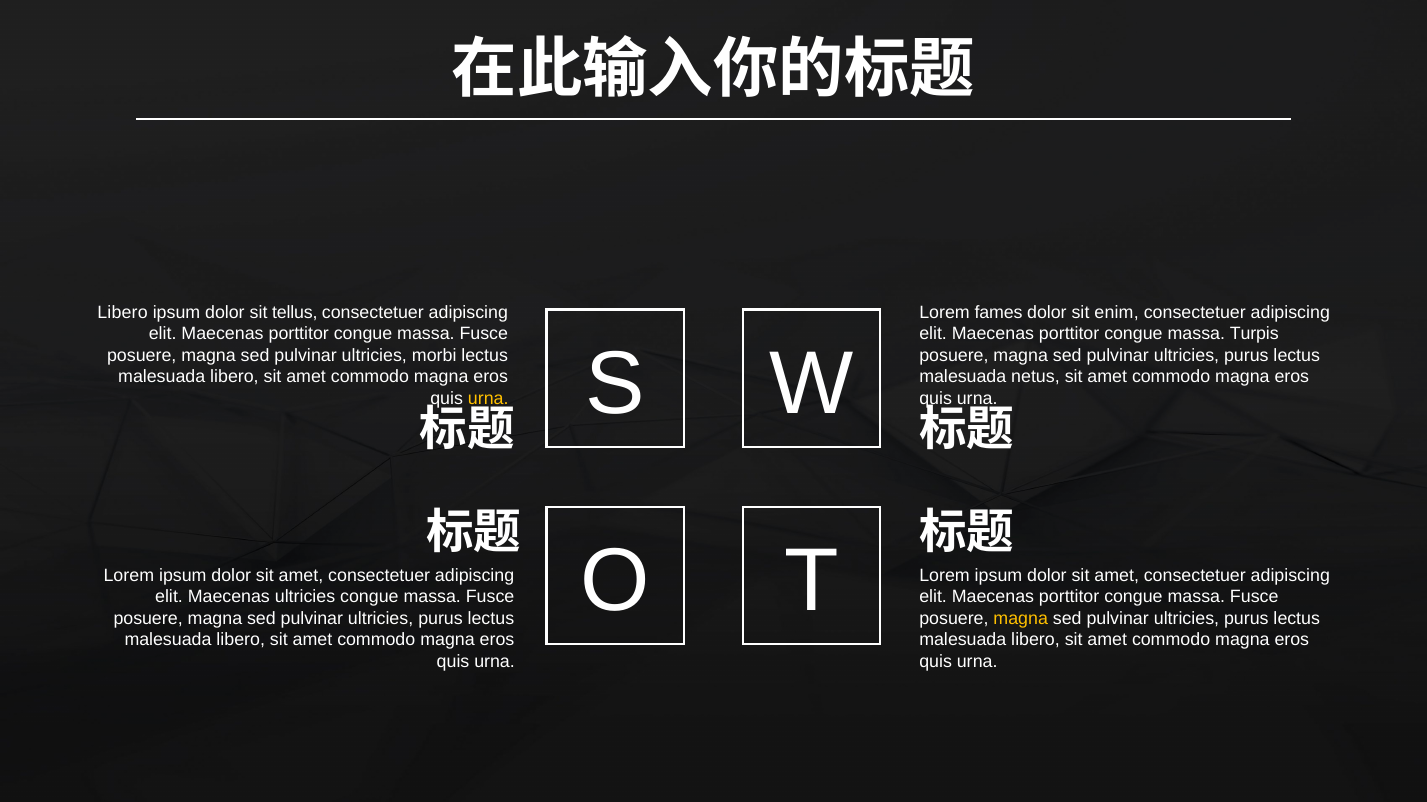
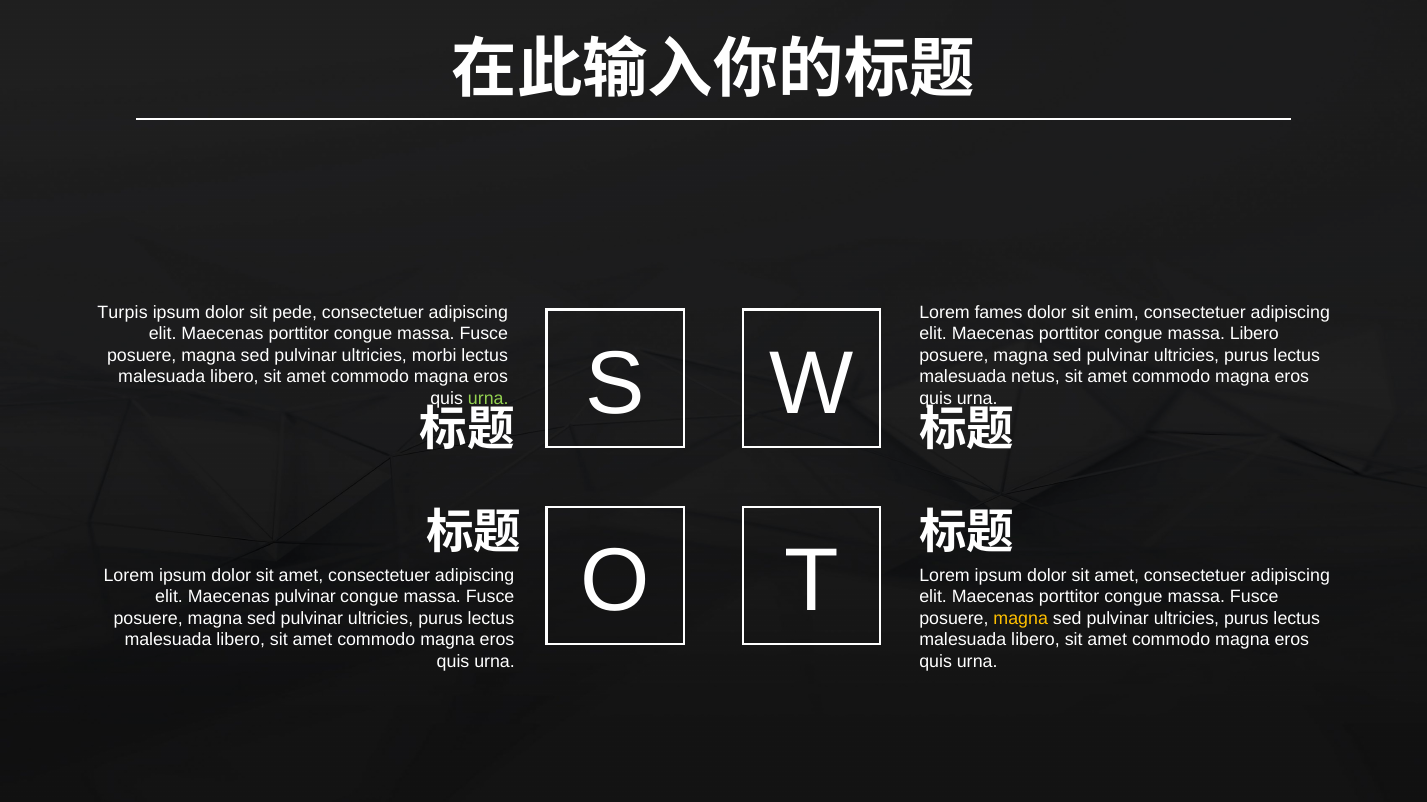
Libero: Libero -> Turpis (123, 313)
tellus: tellus -> pede (295, 313)
massa Turpis: Turpis -> Libero (1254, 334)
urna colour: yellow -> light green (488, 399)
Maecenas ultricies: ultricies -> pulvinar (305, 598)
